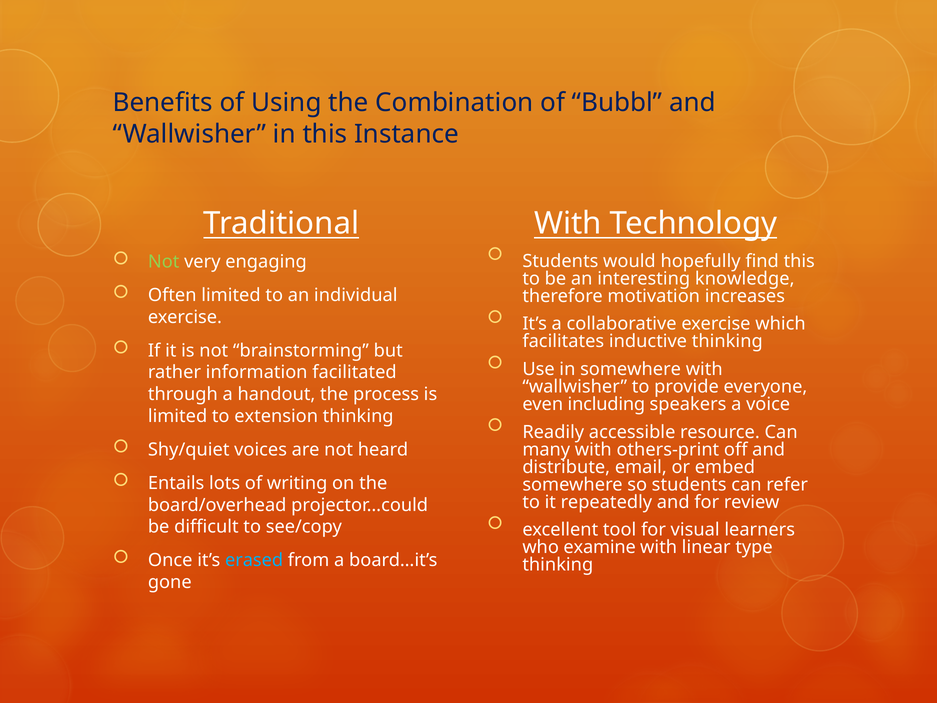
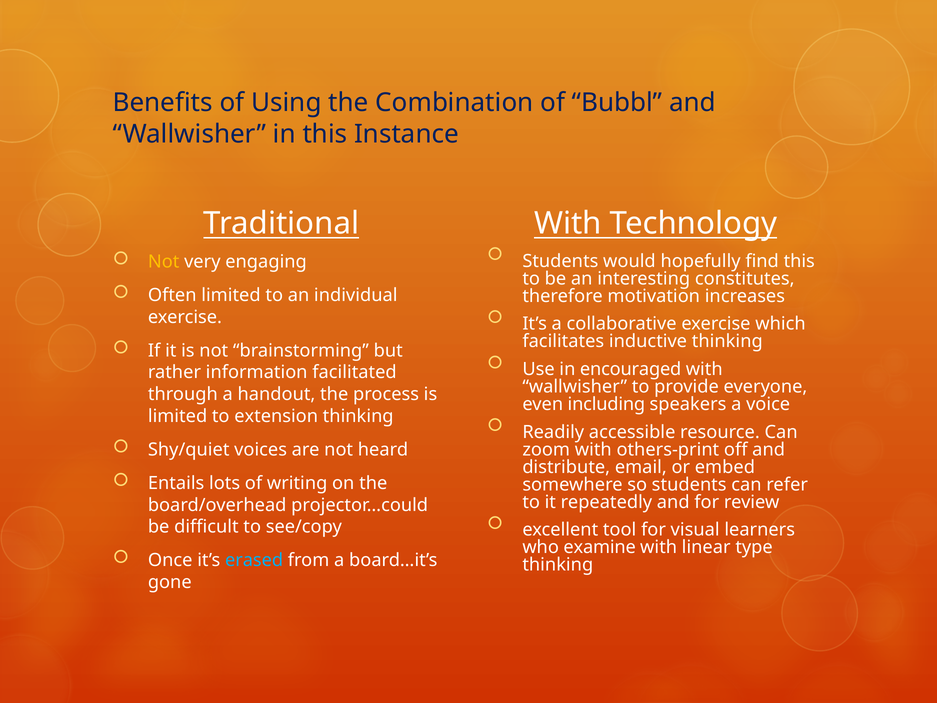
Not colour: light green -> yellow (164, 262)
knowledge: knowledge -> constitutes (745, 278)
in somewhere: somewhere -> encouraged (631, 369)
many: many -> zoom (546, 449)
